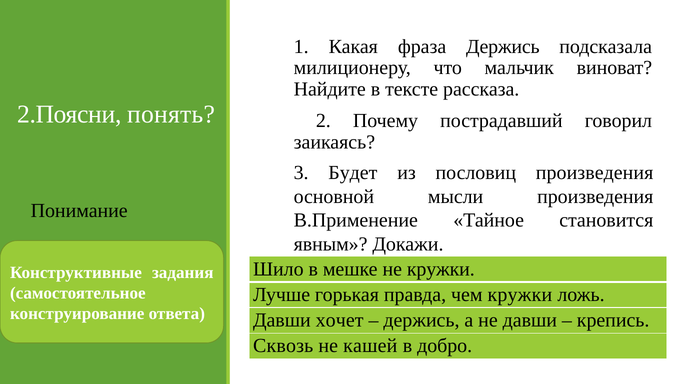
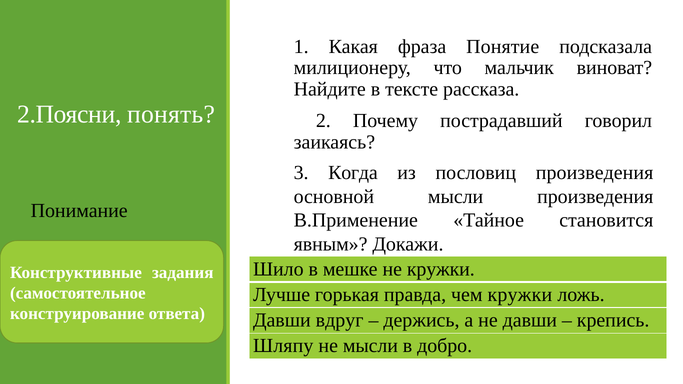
фраза Держись: Держись -> Понятие (503, 46)
Будет: Будет -> Когда (353, 173)
хочет: хочет -> вдруг (340, 320)
Сквозь: Сквозь -> Шляпу (283, 346)
не кашей: кашей -> мысли (370, 346)
